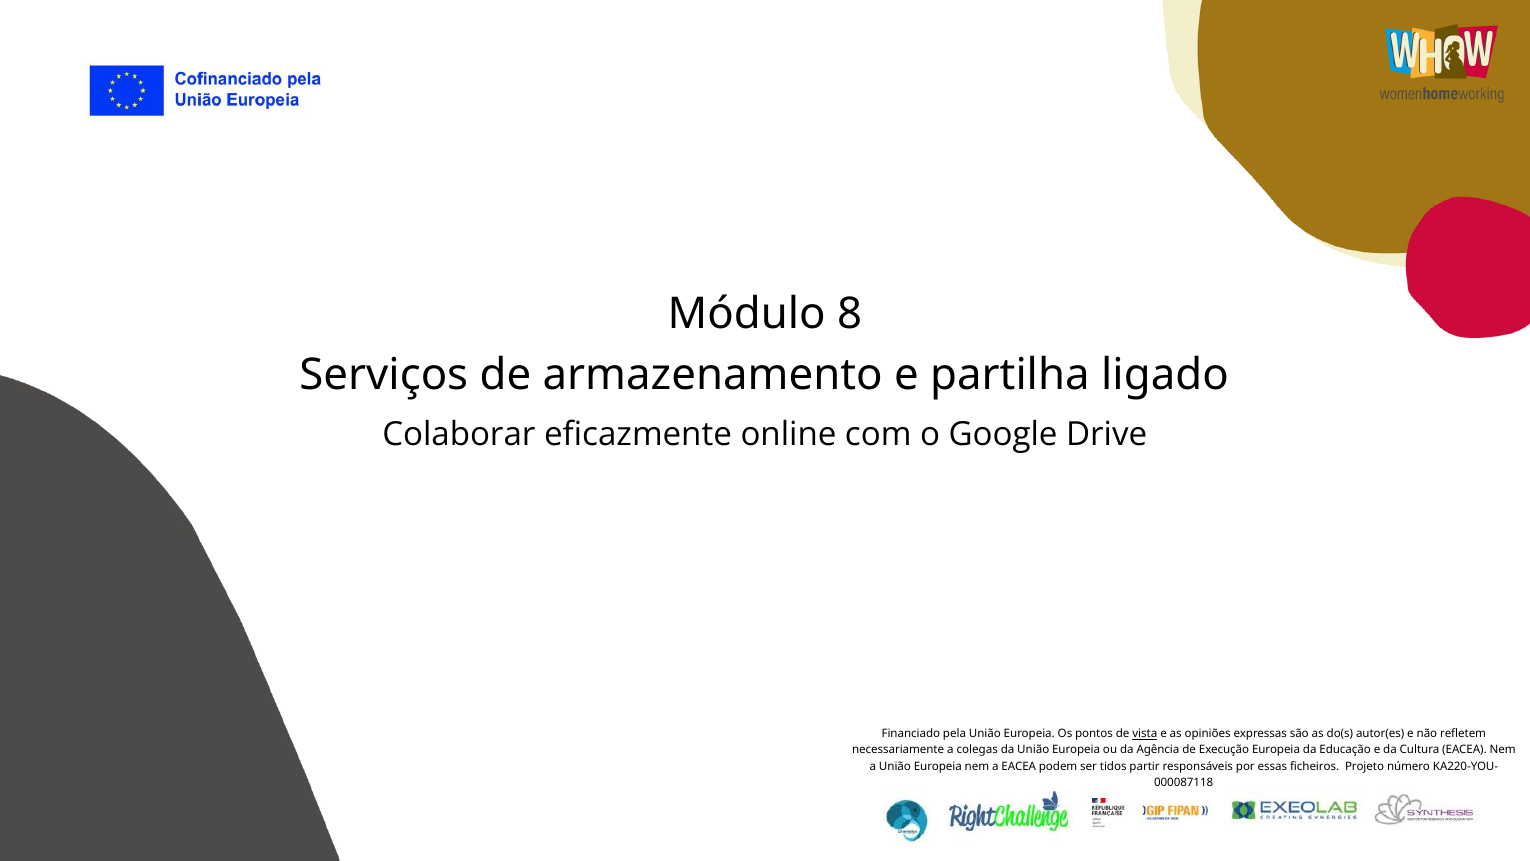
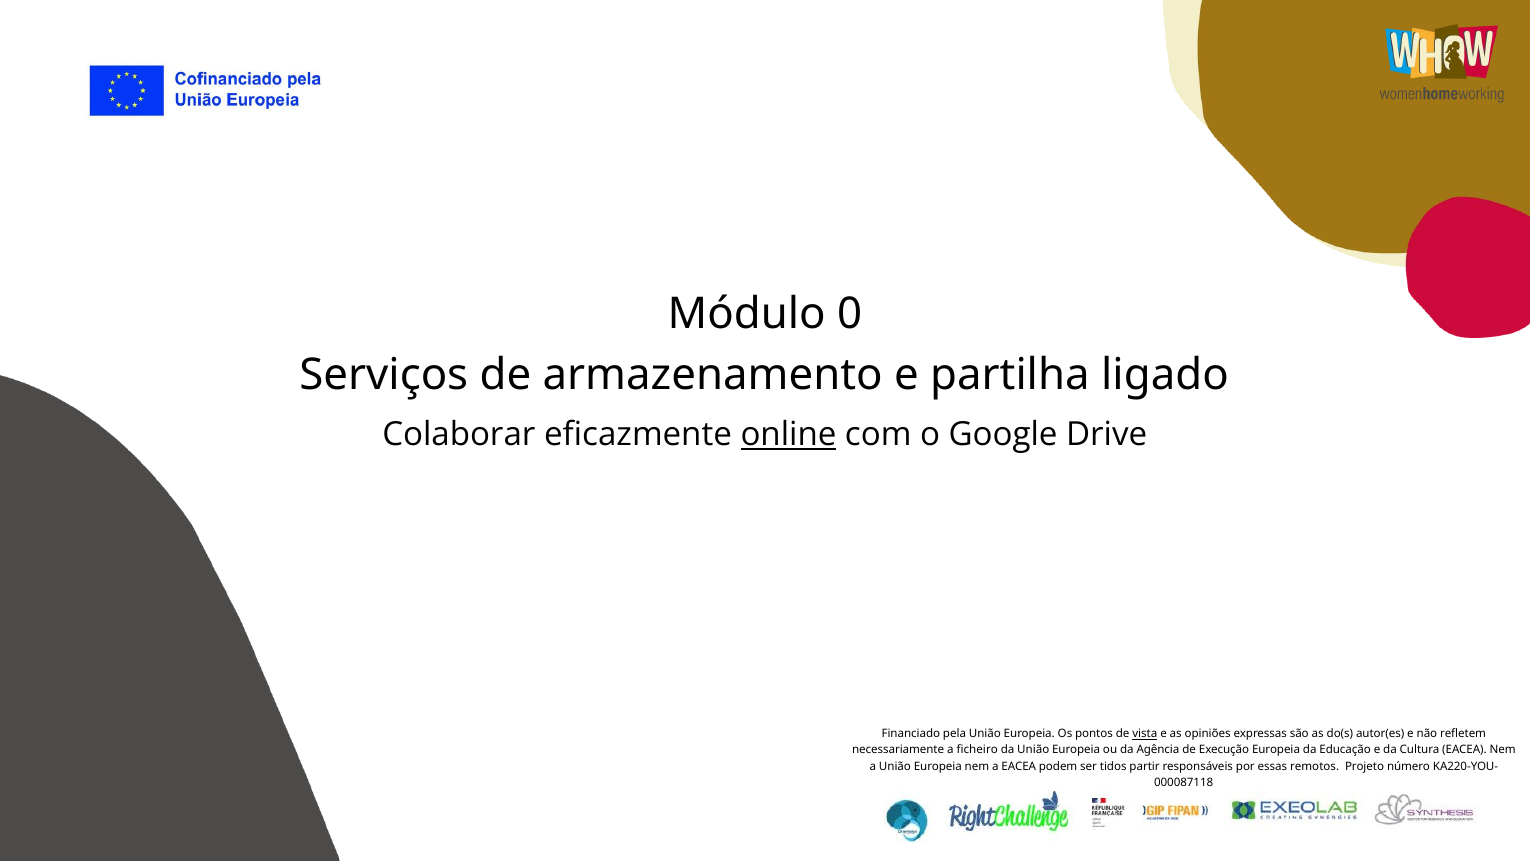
8: 8 -> 0 (850, 314)
online underline: none -> present (788, 435)
colegas: colegas -> ficheiro (977, 750)
ficheiros: ficheiros -> remotos (1315, 766)
